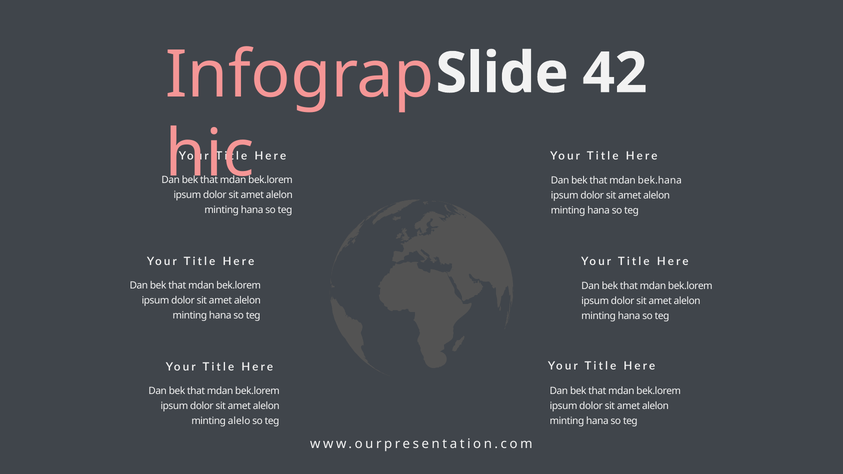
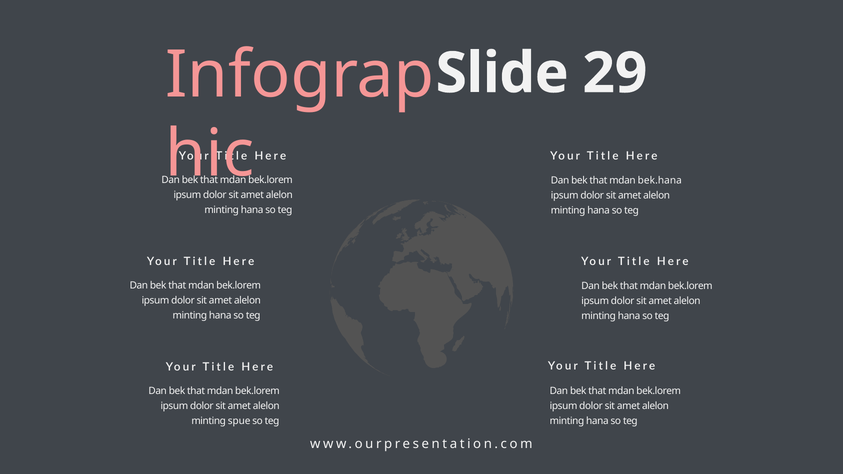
42: 42 -> 29 (615, 73)
alelo: alelo -> spue (239, 421)
